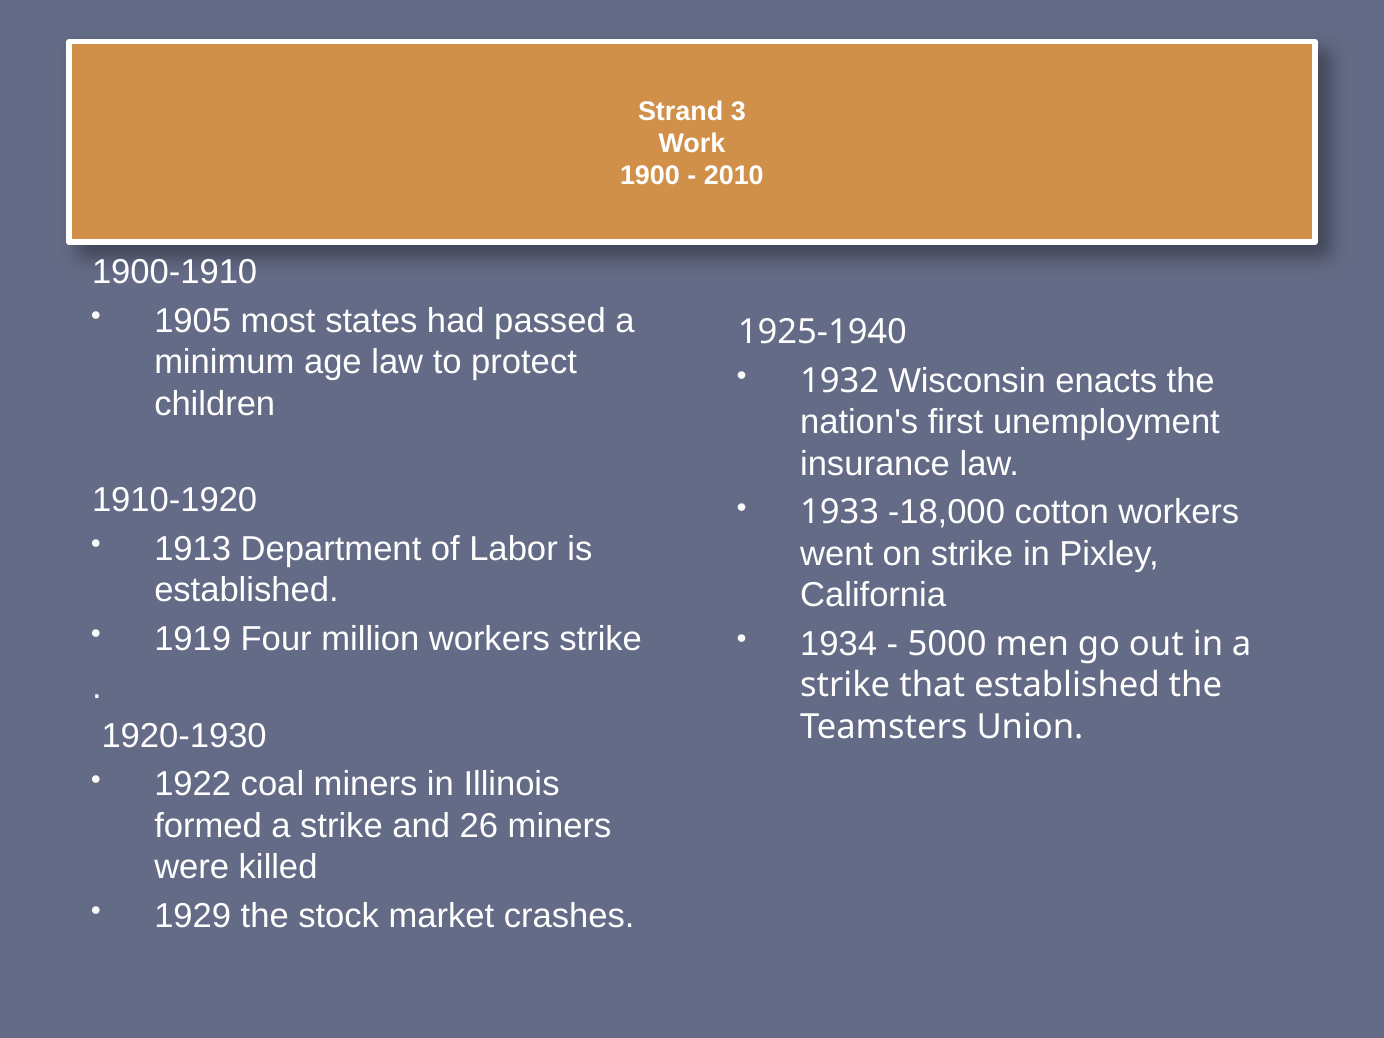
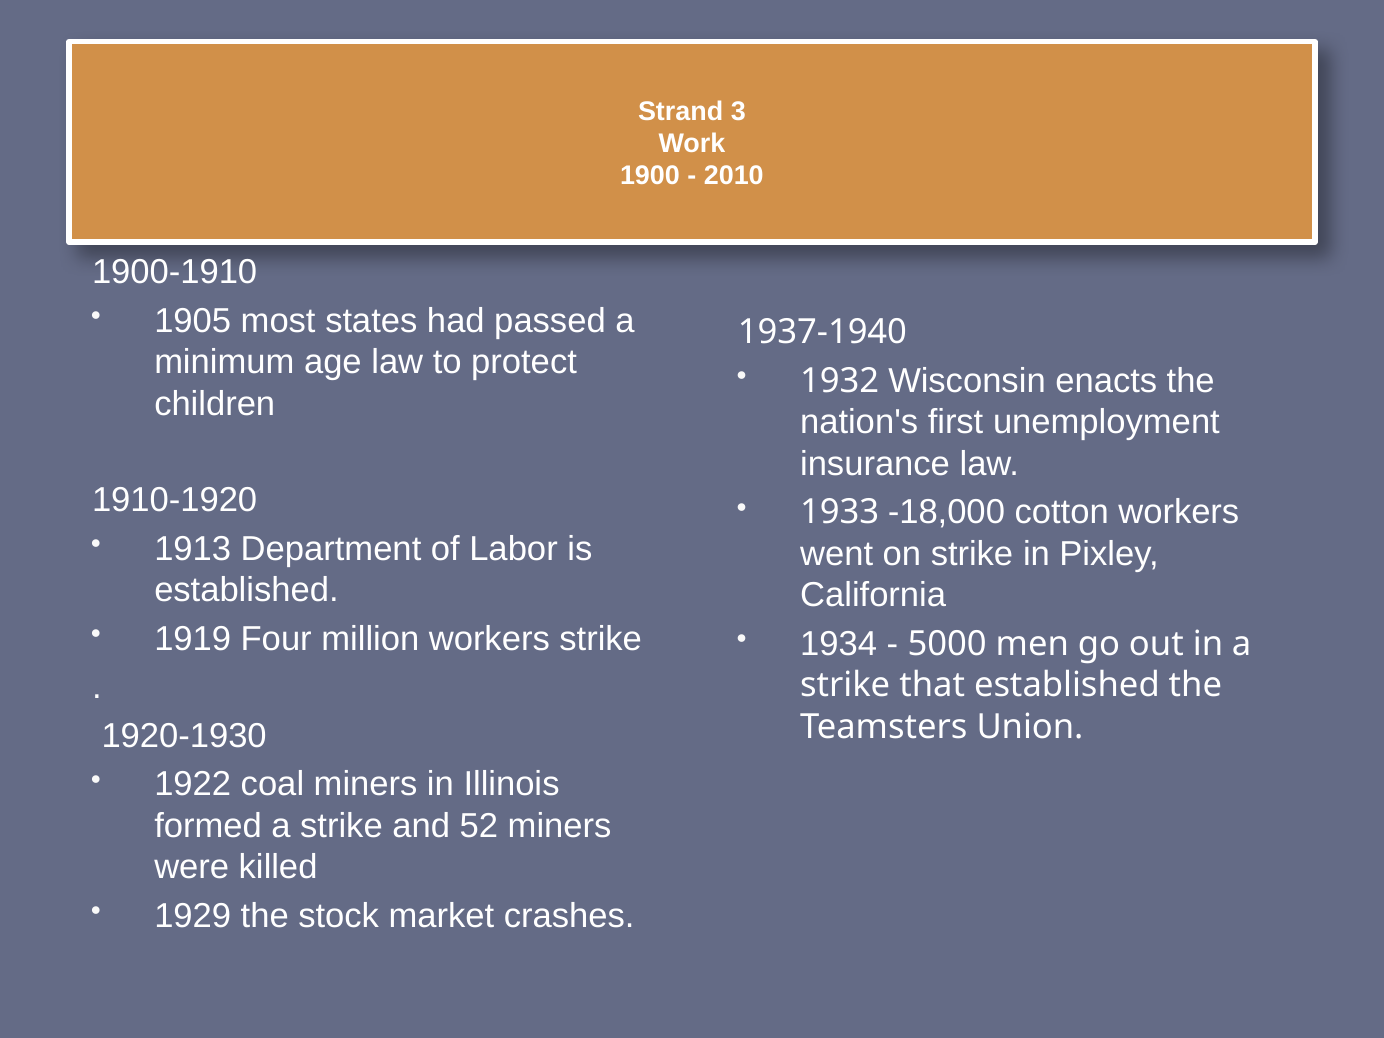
1925-1940: 1925-1940 -> 1937-1940 (822, 332)
26: 26 -> 52 (479, 826)
